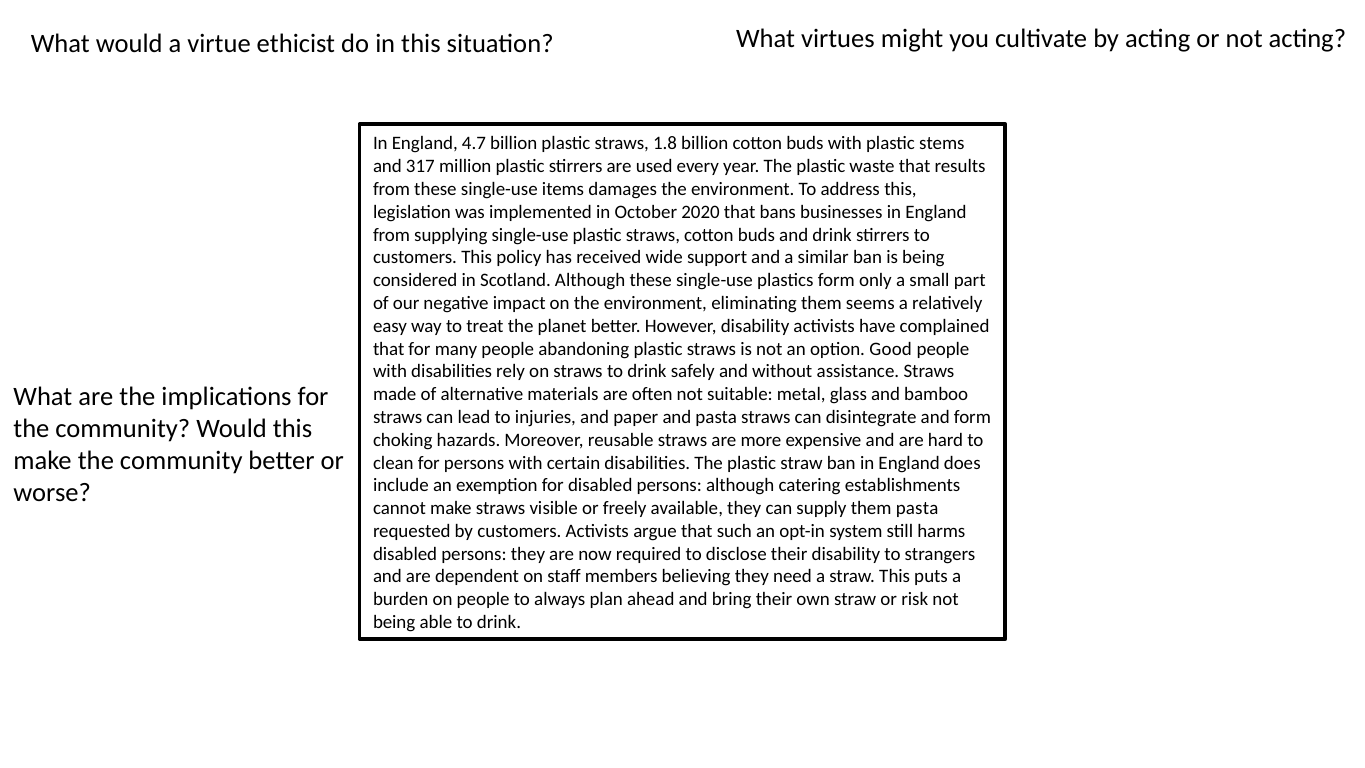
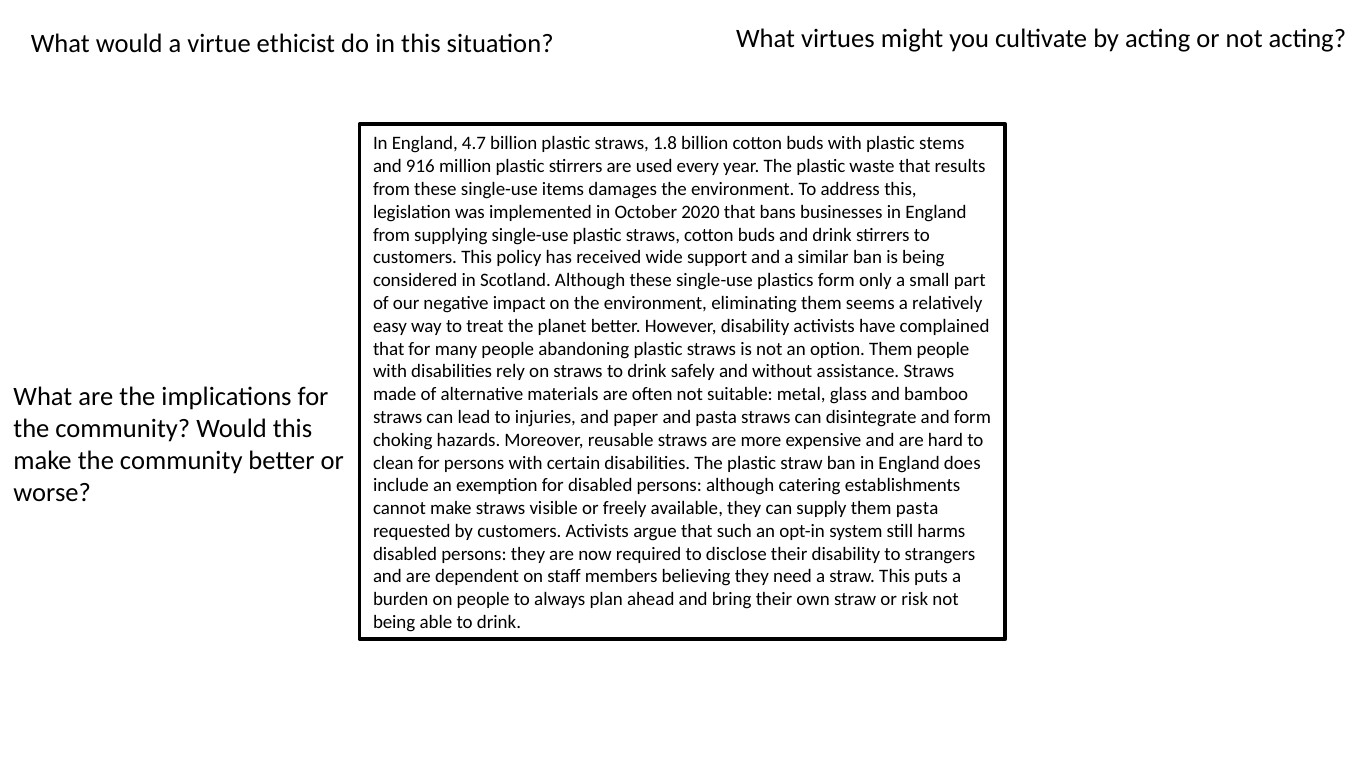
317: 317 -> 916 (420, 166)
option Good: Good -> Them (891, 349)
